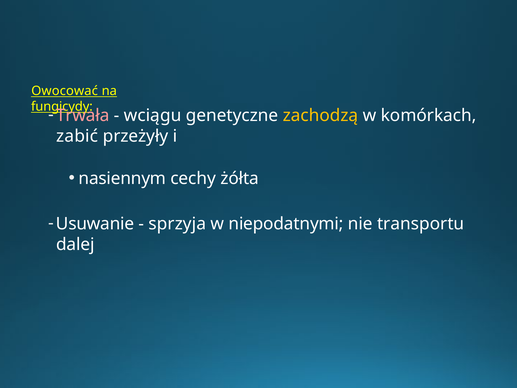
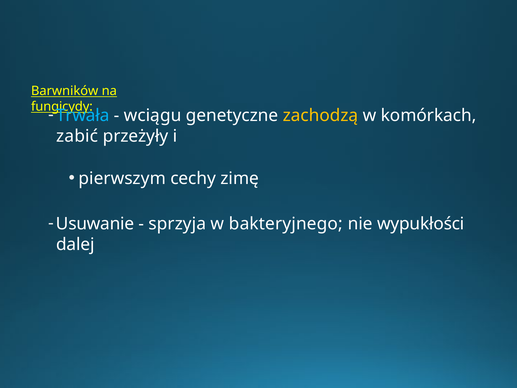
Owocować: Owocować -> Barwników (65, 91)
Trwała colour: pink -> light blue (83, 115)
nasiennym: nasiennym -> pierwszym (122, 178)
żółta: żółta -> zimę (240, 178)
niepodatnymi: niepodatnymi -> bakteryjnego (286, 224)
transportu: transportu -> wypukłości (421, 224)
